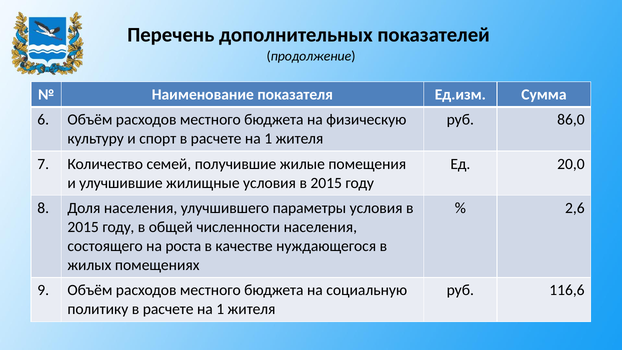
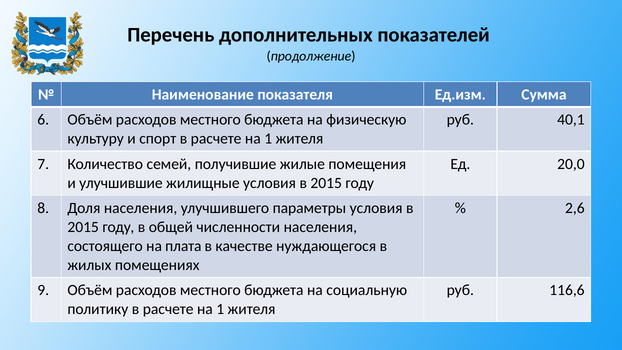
86,0: 86,0 -> 40,1 (571, 120)
роста: роста -> плата (183, 246)
